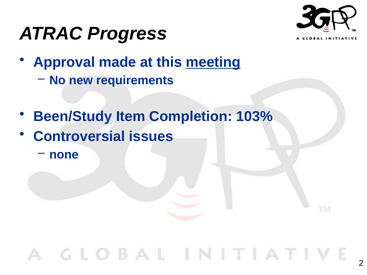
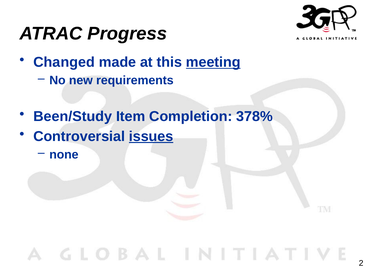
Approval: Approval -> Changed (64, 62)
103%: 103% -> 378% (254, 116)
issues underline: none -> present (151, 136)
